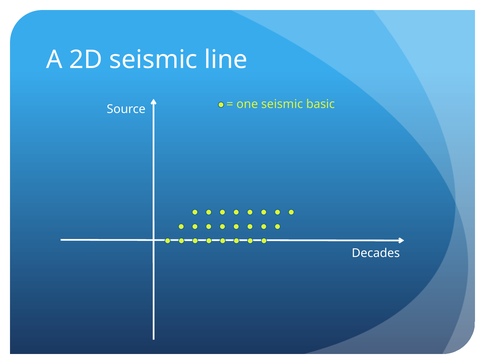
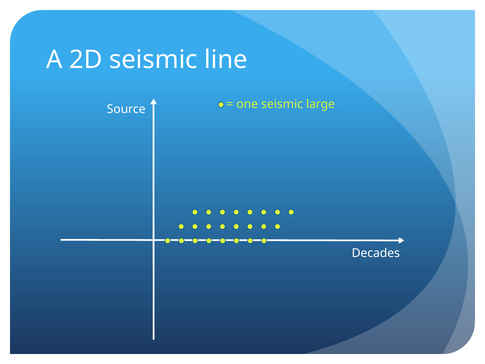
basic: basic -> large (321, 104)
